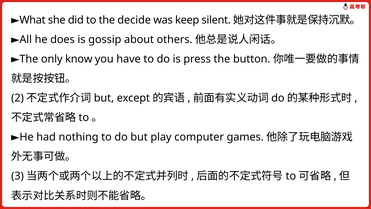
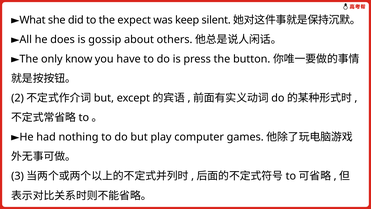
decide: decide -> expect (134, 20)
